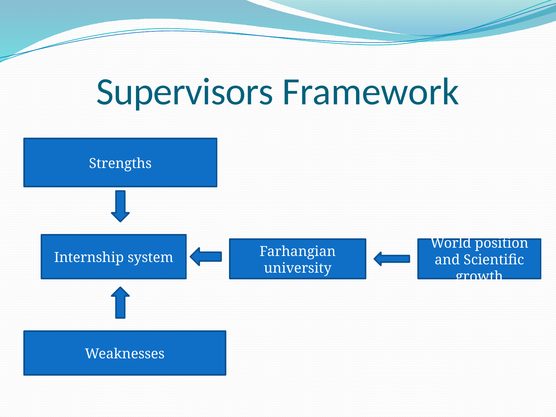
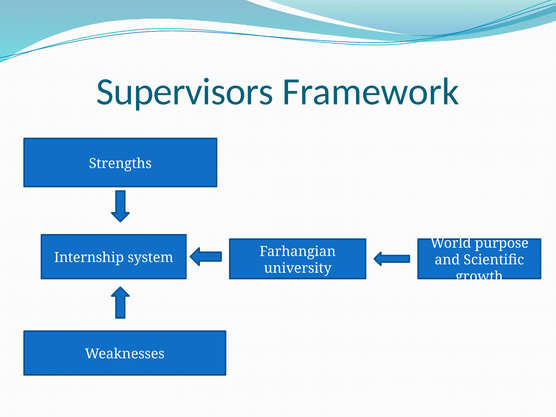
position: position -> purpose (502, 243)
